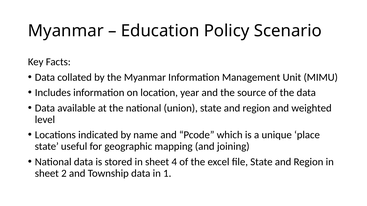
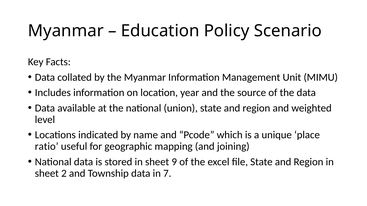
state: state -> ratio (47, 147)
4: 4 -> 9 (174, 162)
1: 1 -> 7 (167, 174)
